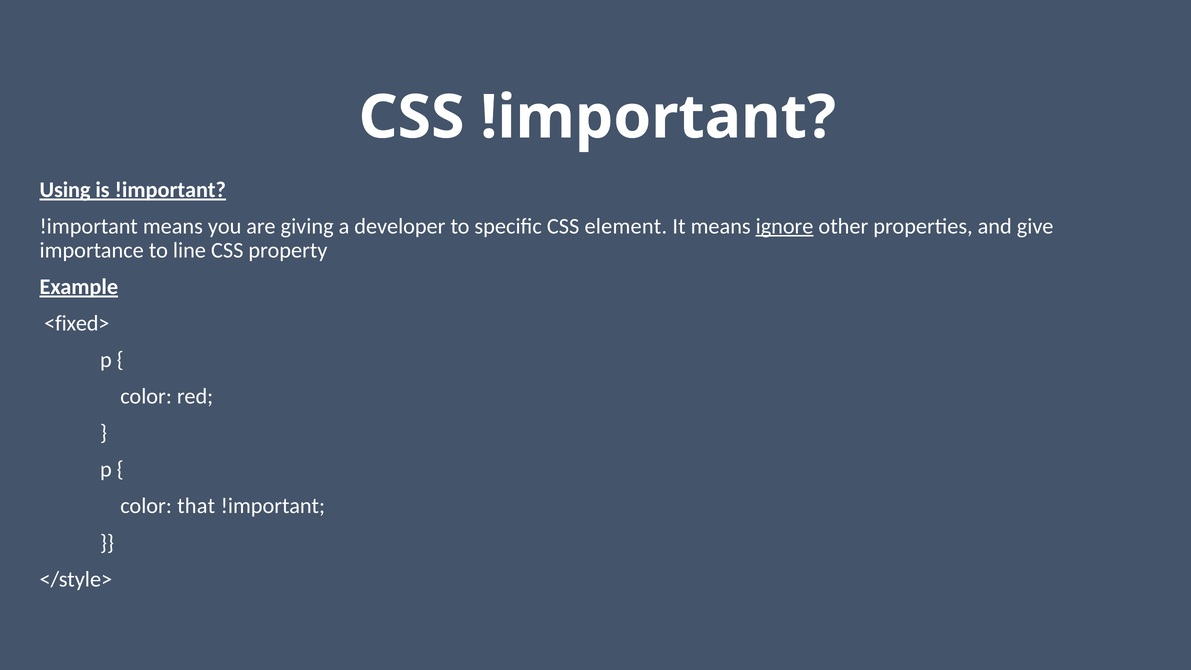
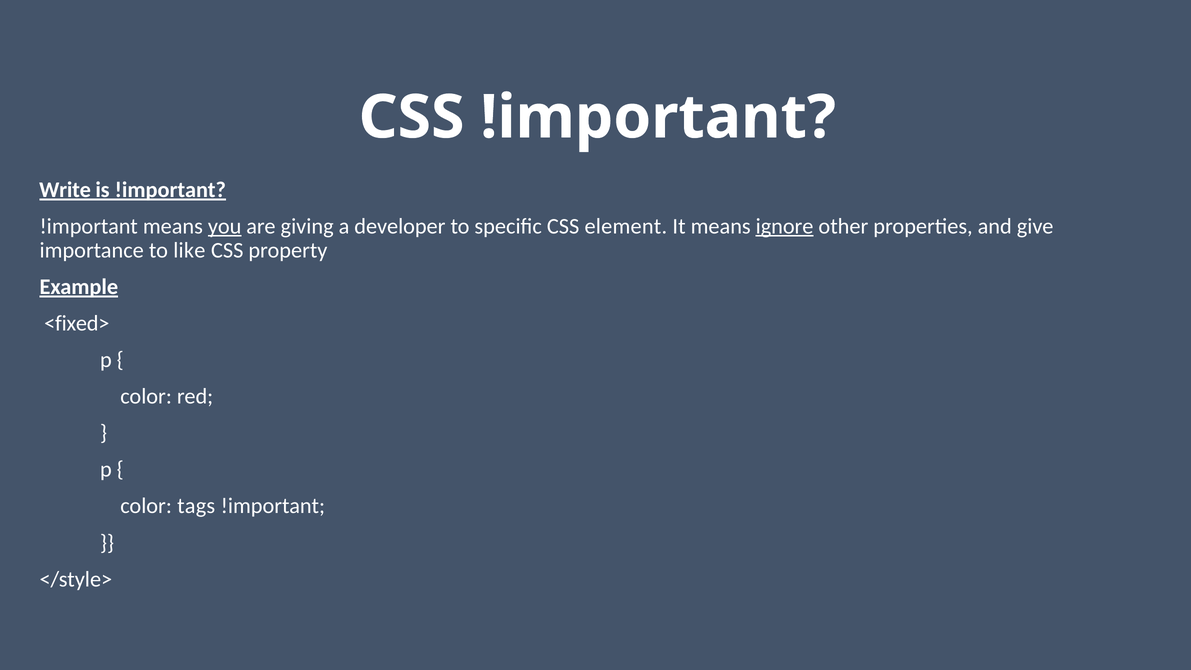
Using: Using -> Write (65, 190)
you underline: none -> present (225, 226)
line: line -> like (189, 250)
that: that -> tags (196, 506)
